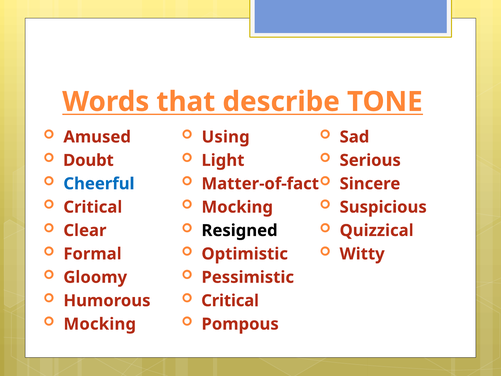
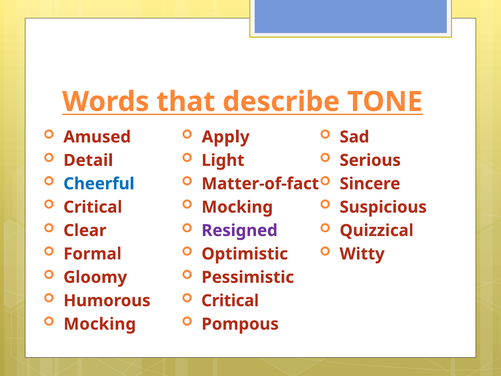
Using: Using -> Apply (226, 137)
Doubt: Doubt -> Detail (88, 160)
Resigned colour: black -> purple (240, 230)
